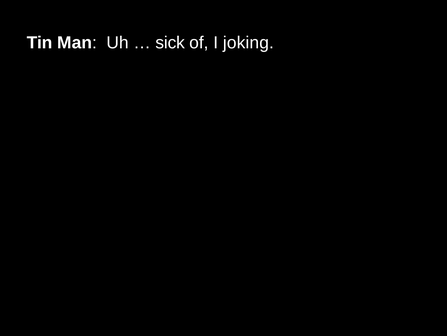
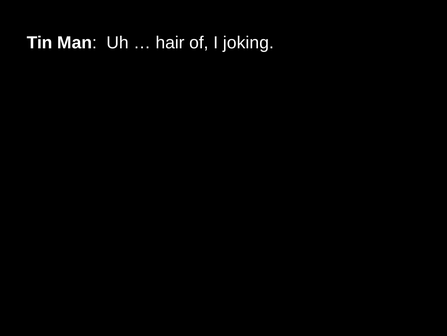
sick: sick -> hair (170, 43)
